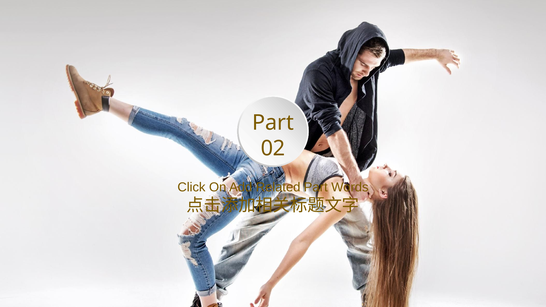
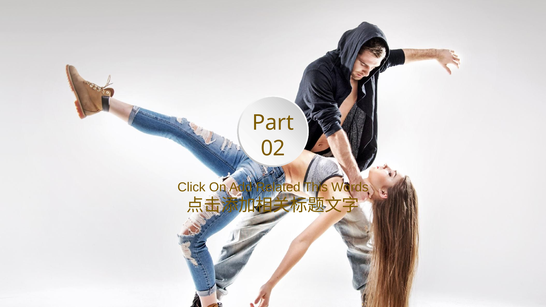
Related Part: Part -> This (316, 187)
